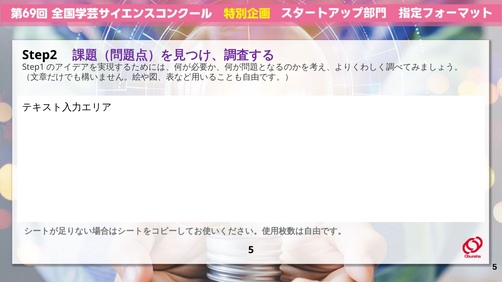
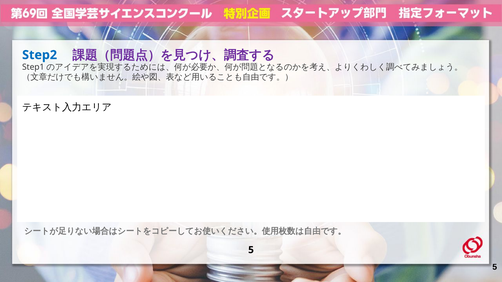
Step2 colour: black -> blue (40, 55)
